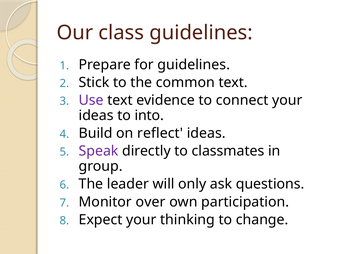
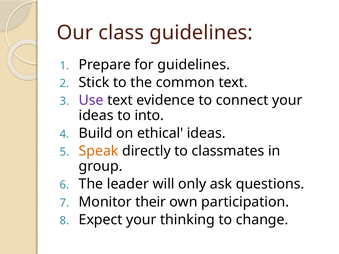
reflect: reflect -> ethical (160, 133)
Speak colour: purple -> orange (99, 151)
over: over -> their (151, 202)
